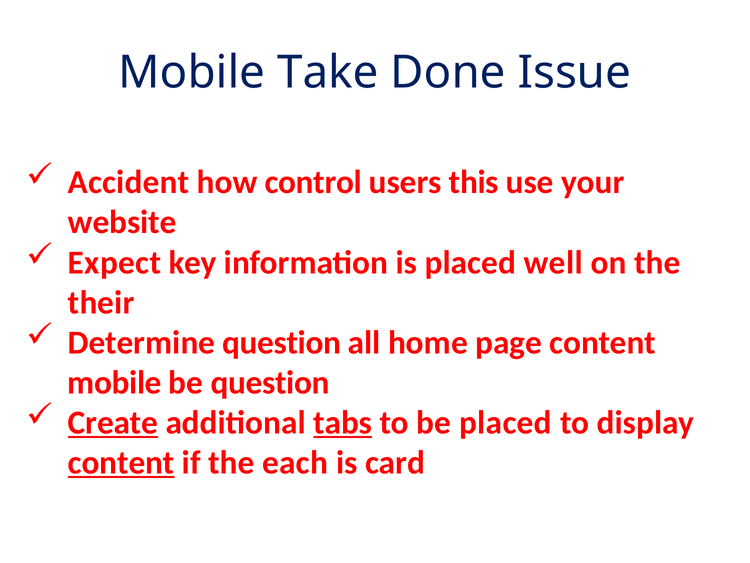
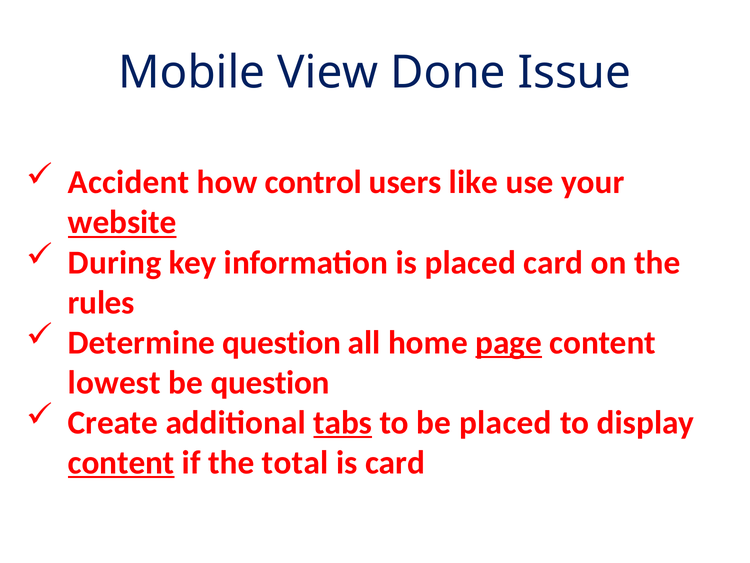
Take: Take -> View (328, 73)
this: this -> like (474, 182)
website underline: none -> present (122, 222)
Expect: Expect -> During (115, 262)
placed well: well -> card (553, 262)
their: their -> rules (101, 302)
page underline: none -> present (509, 342)
mobile: mobile -> lowest (114, 382)
Create underline: present -> none (113, 422)
each: each -> total (295, 462)
